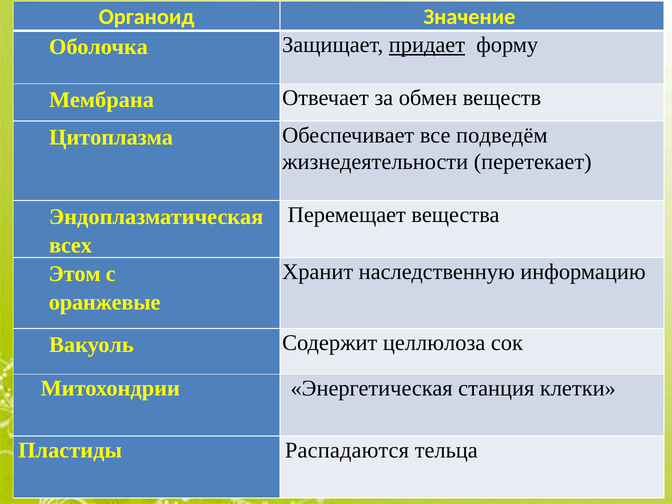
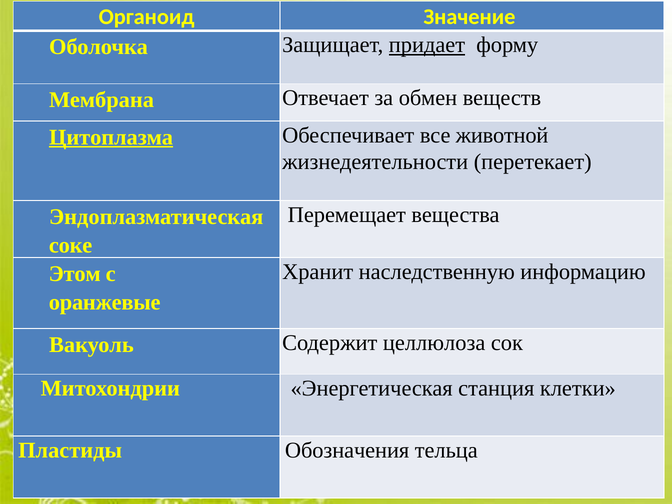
Цитоплазма underline: none -> present (111, 137)
подведём: подведём -> животной (502, 135)
всех: всех -> соке (71, 245)
Распадаются: Распадаются -> Обозначения (347, 450)
